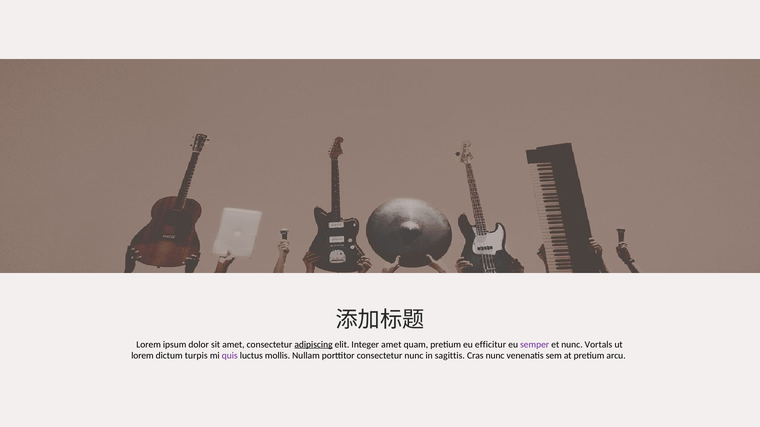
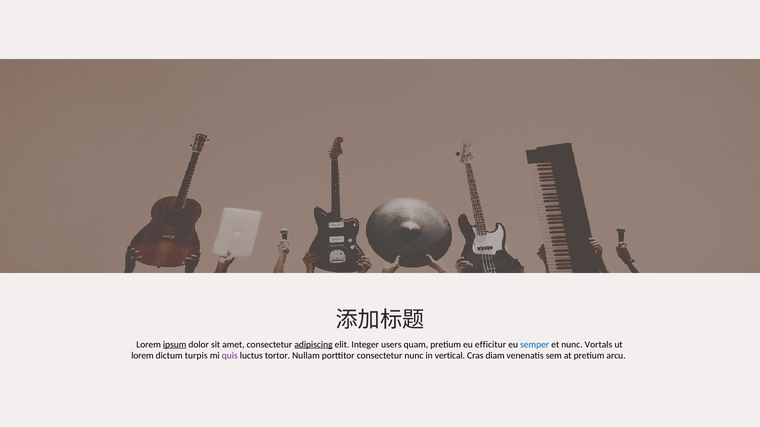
ipsum underline: none -> present (175, 345)
Integer amet: amet -> users (391, 345)
semper colour: purple -> blue (535, 345)
mollis: mollis -> tortor (278, 356)
sagittis: sagittis -> vertical (450, 356)
Cras nunc: nunc -> diam (495, 356)
